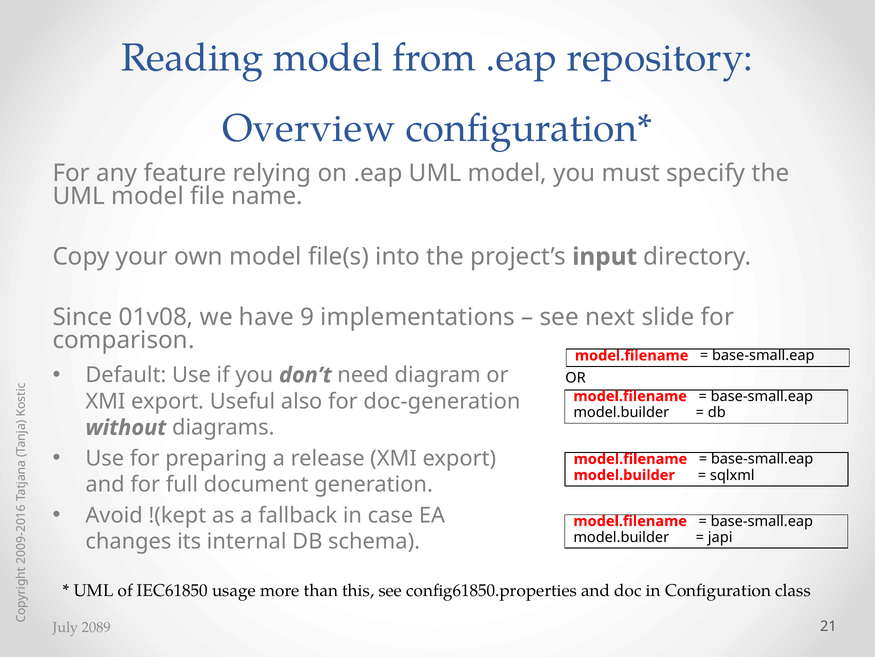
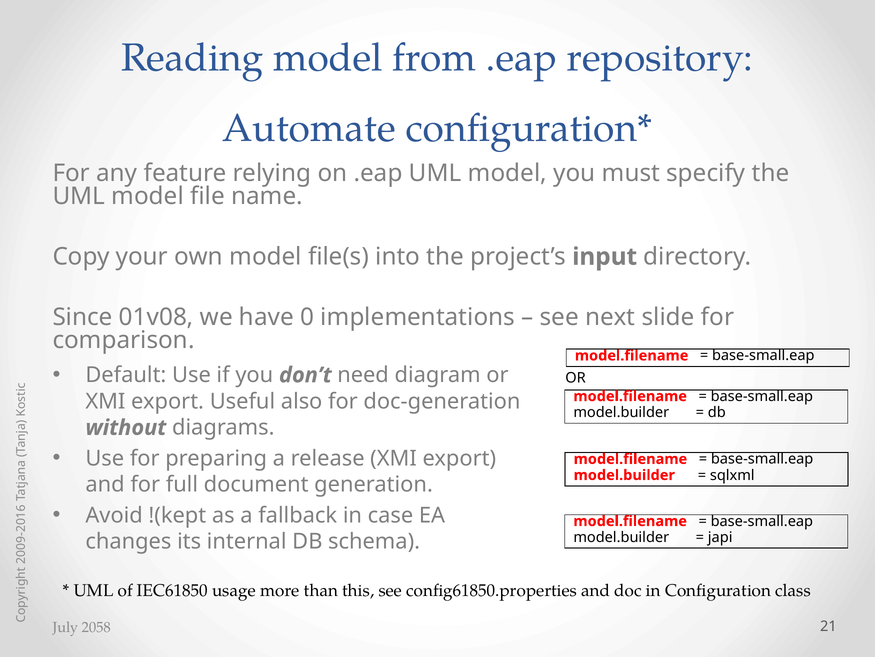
Overview: Overview -> Automate (309, 128)
have 9: 9 -> 0 (307, 317)
2089: 2089 -> 2058 (96, 627)
